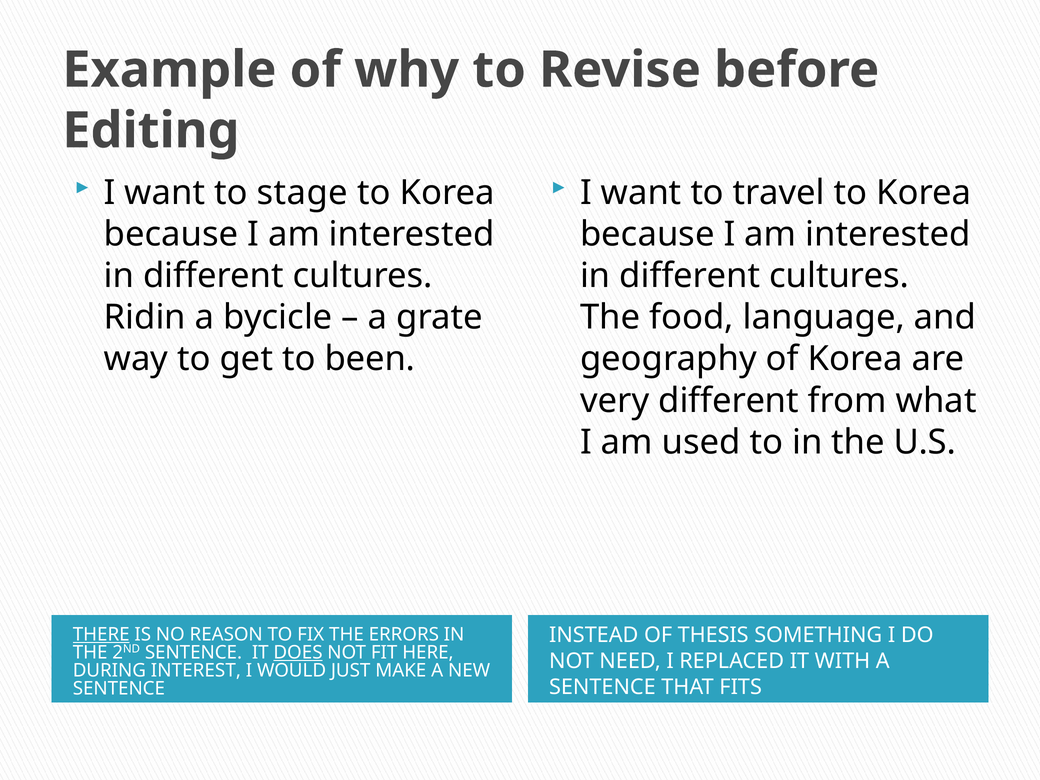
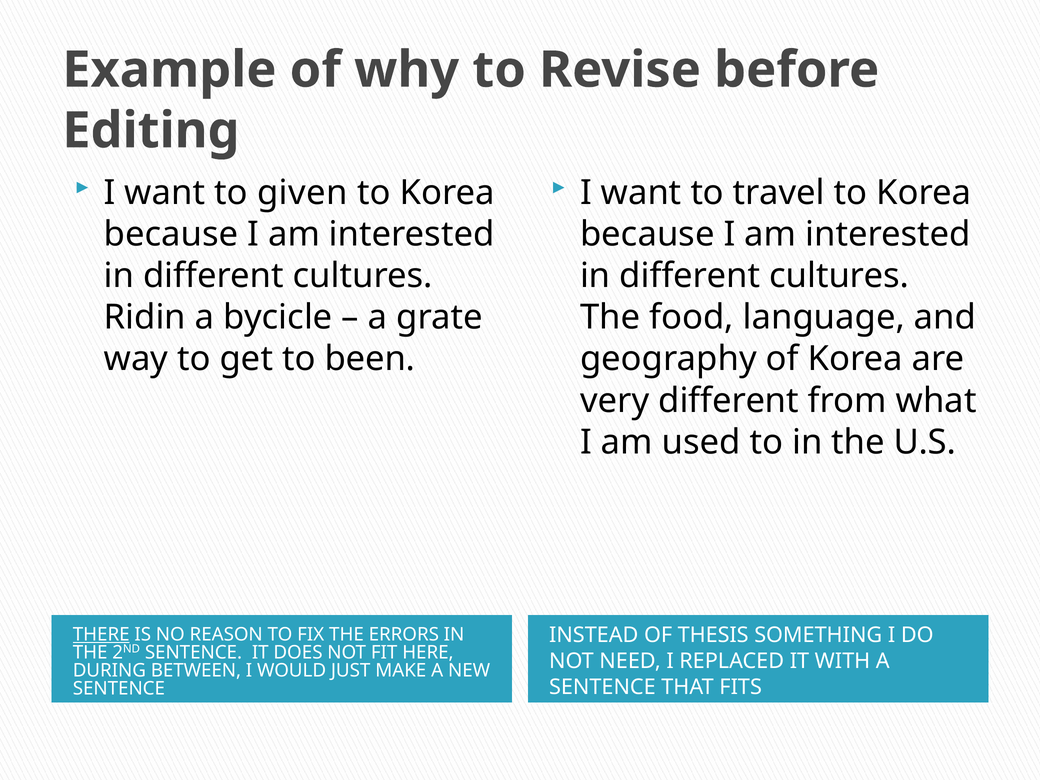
stage: stage -> given (302, 193)
DOES underline: present -> none (298, 652)
INTEREST: INTEREST -> BETWEEN (196, 670)
